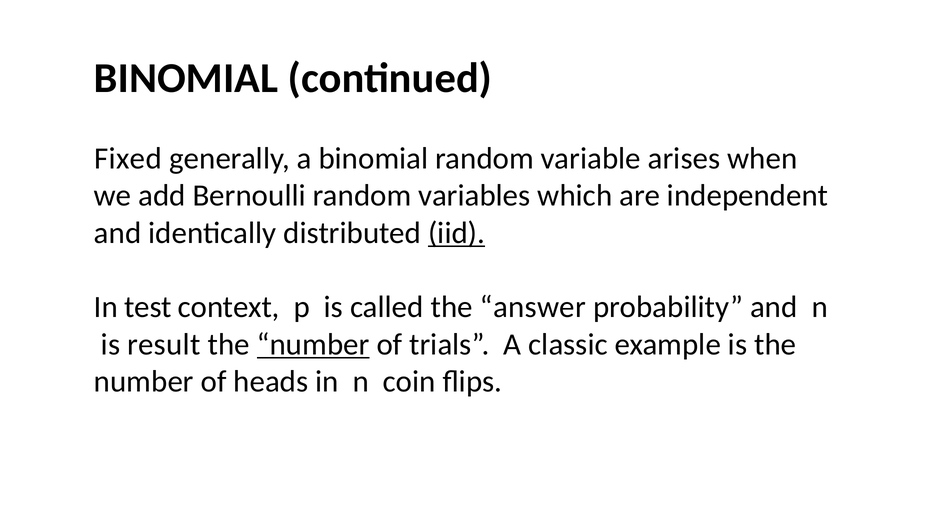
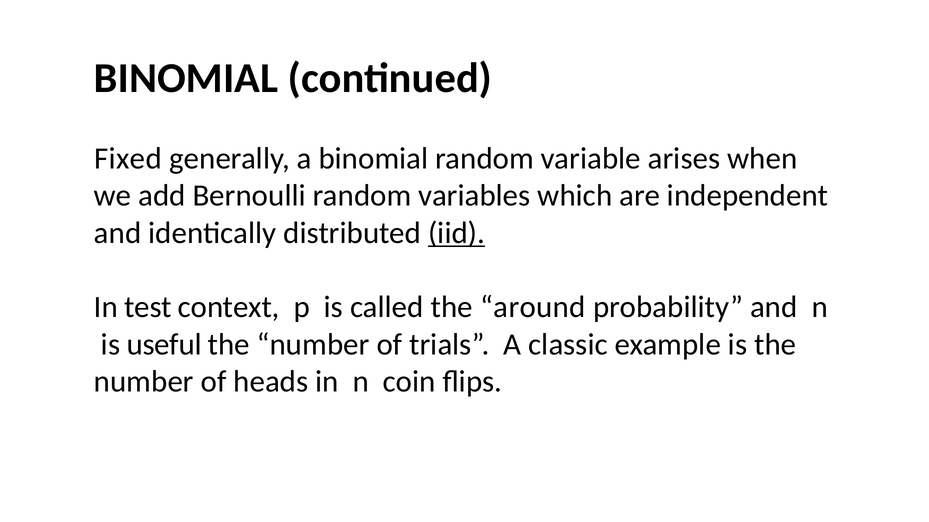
answer: answer -> around (533, 308)
result: result -> useful (164, 345)
number underline: present -> none (313, 345)
